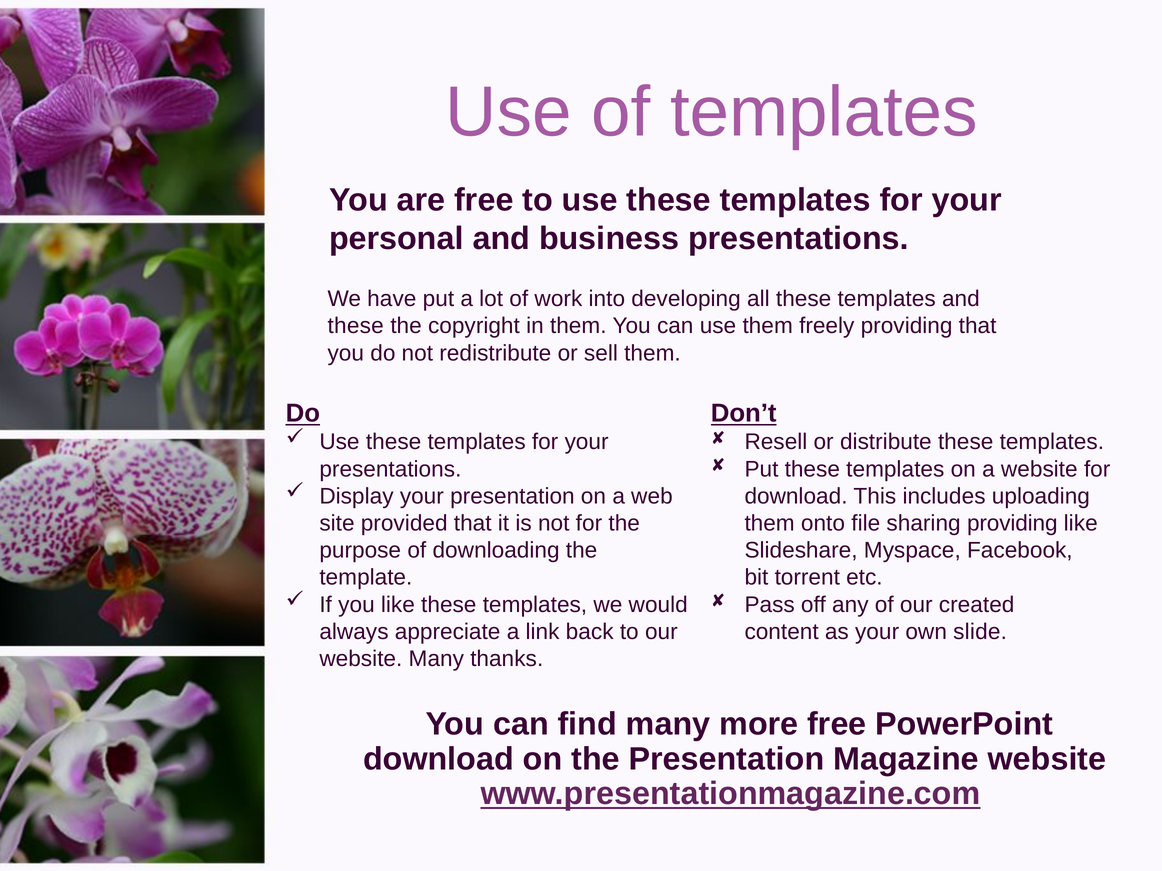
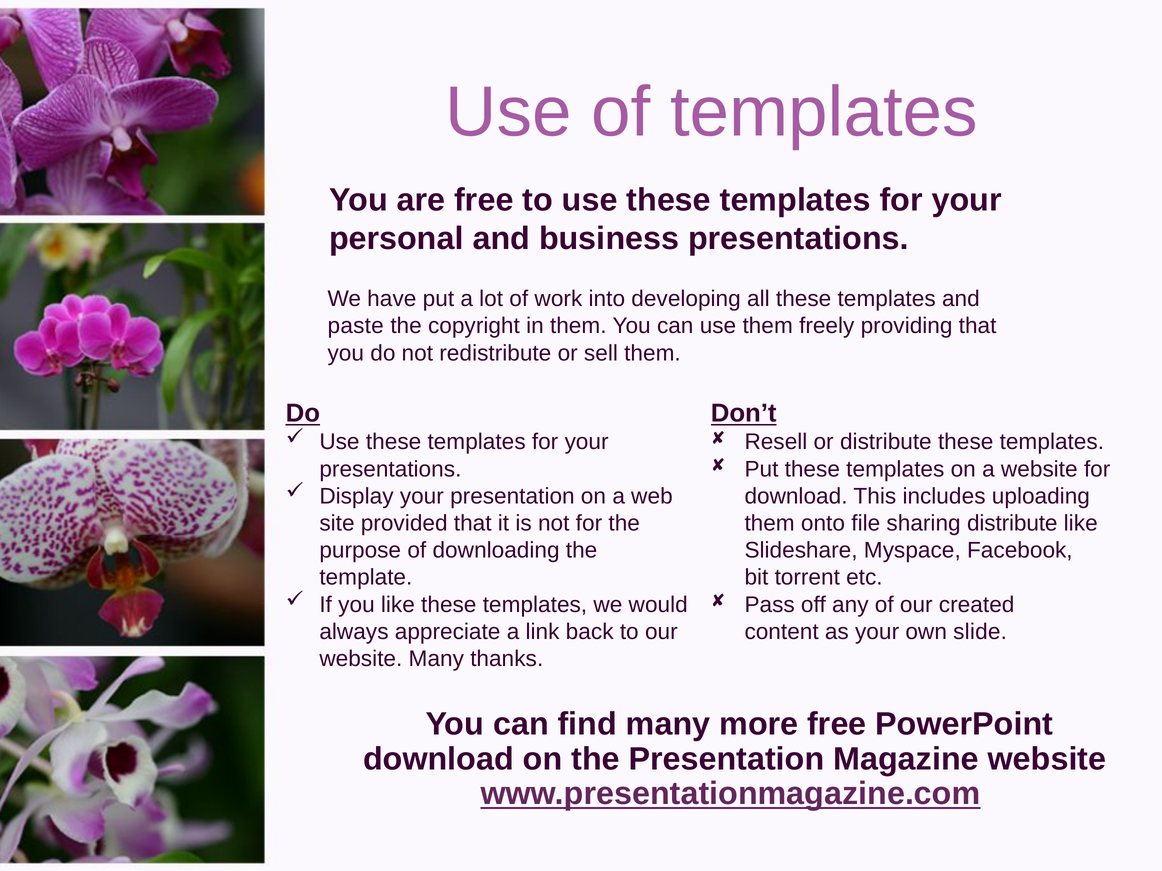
these: these -> paste (356, 326)
sharing providing: providing -> distribute (1012, 524)
